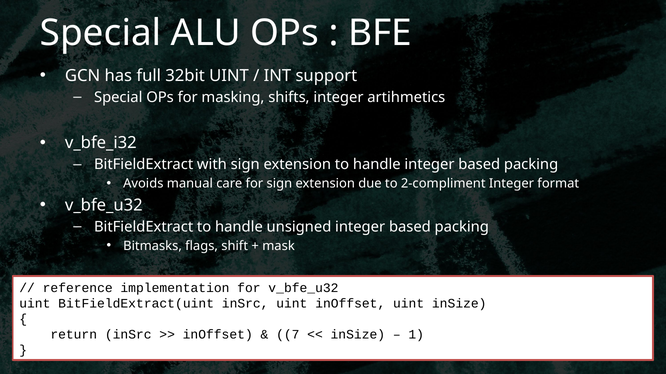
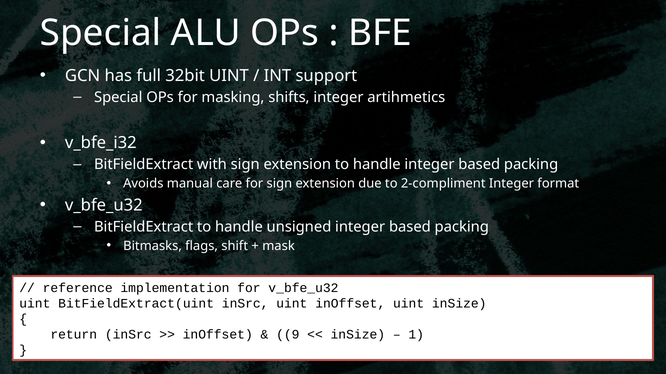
7: 7 -> 9 (288, 335)
